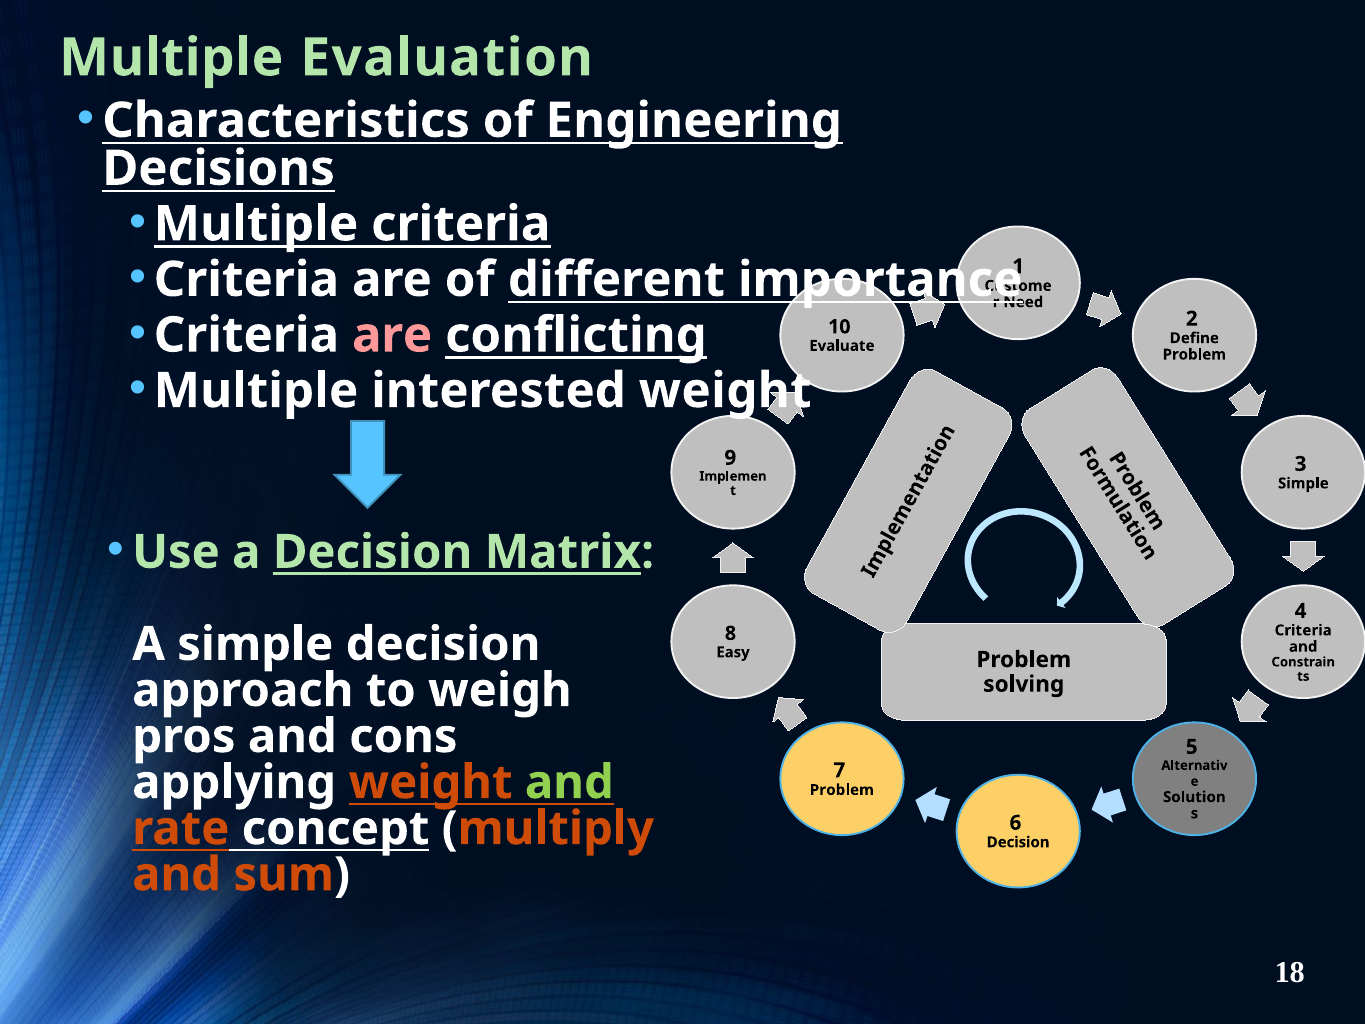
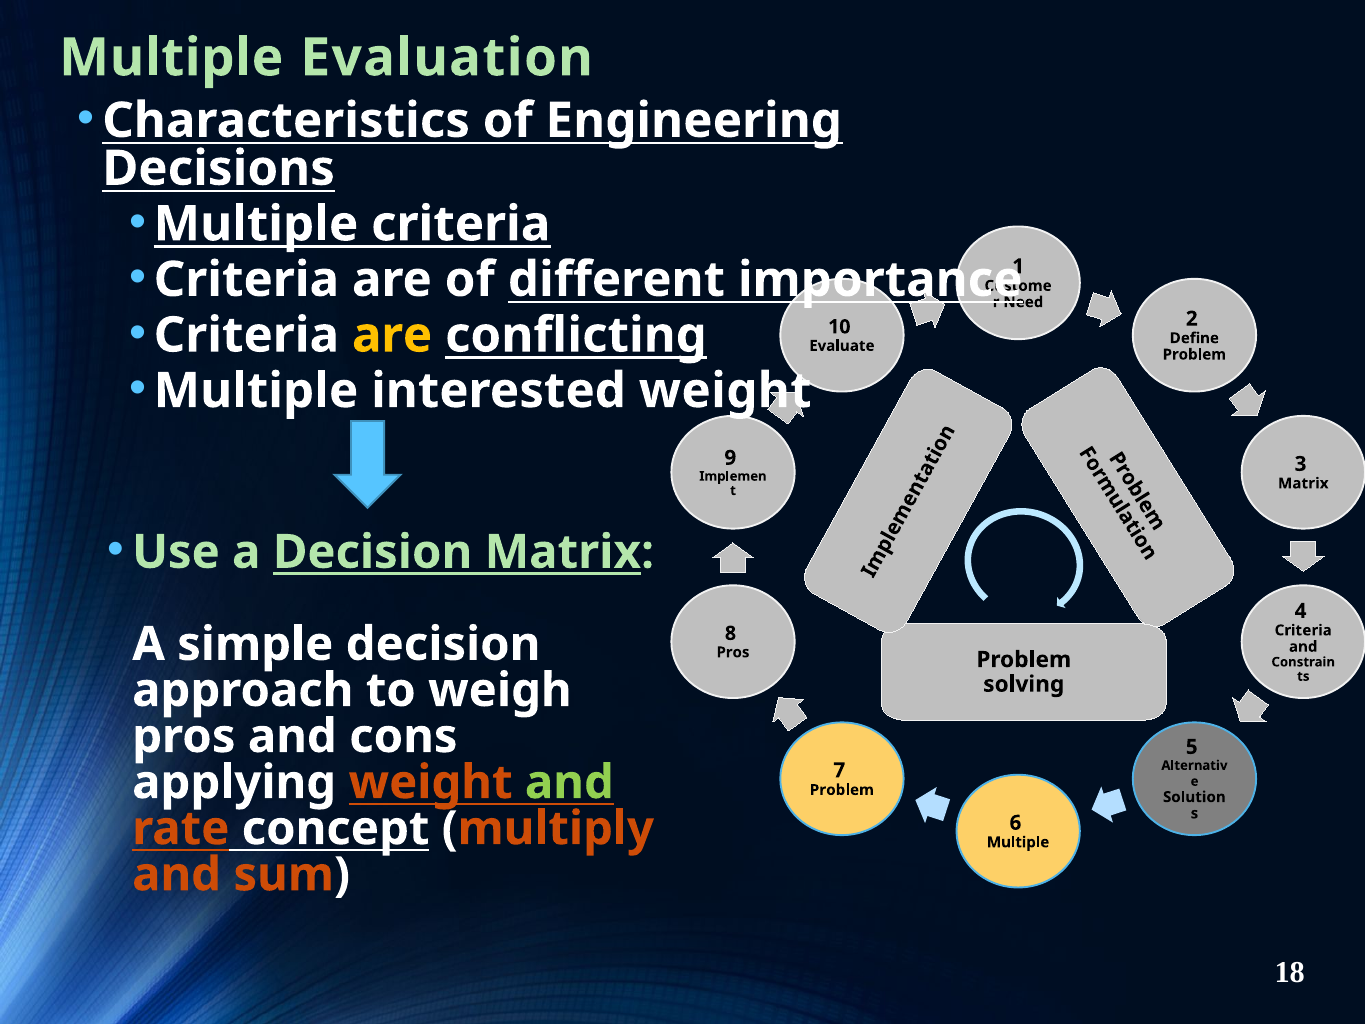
are colour: pink -> yellow (392, 335)
Simple: Simple -> Matrix (1303, 483)
Easy: Easy -> Pros (733, 652)
Decision: Decision -> Multiple (1018, 842)
